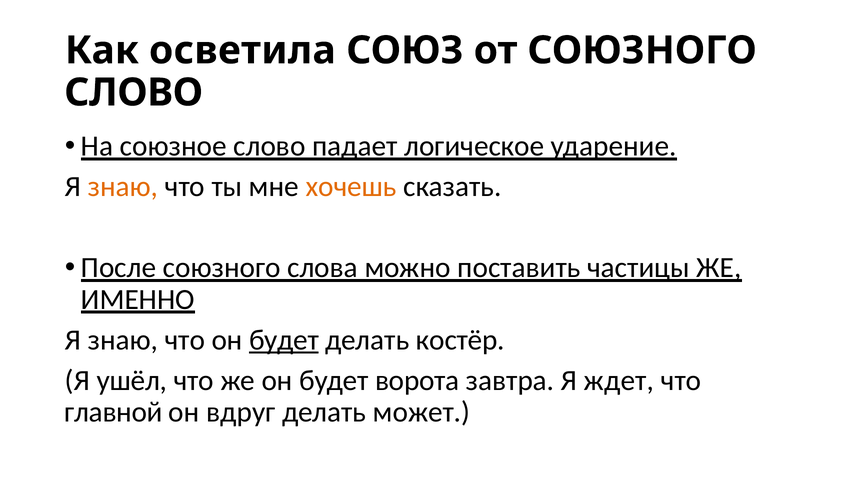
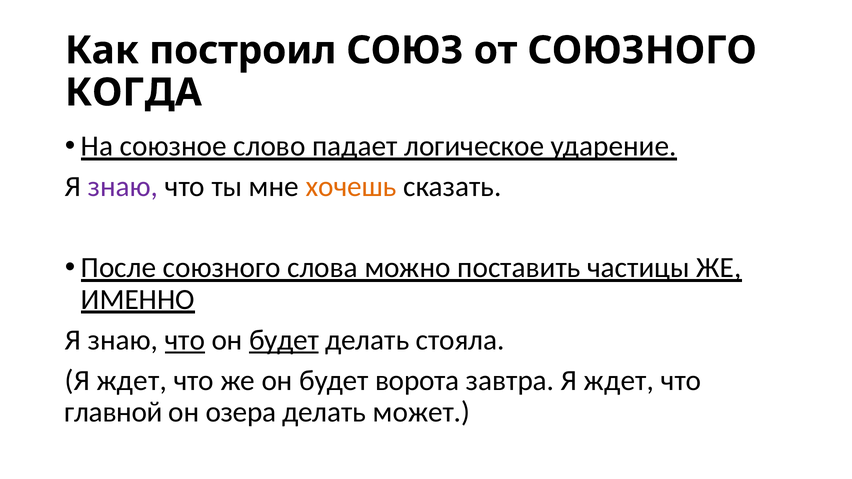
осветила: осветила -> построил (243, 50)
СЛОВО: СЛОВО -> КОГДА (133, 93)
знаю colour: orange -> purple (123, 187)
что underline: none -> present (185, 340)
костёр: костёр -> стояла (460, 340)
ушёл: ушёл -> ждет (132, 381)
вдруг: вдруг -> озера (241, 412)
